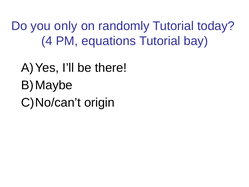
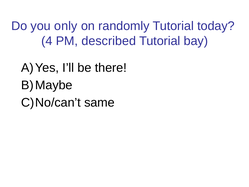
equations: equations -> described (109, 41)
origin: origin -> same (99, 102)
